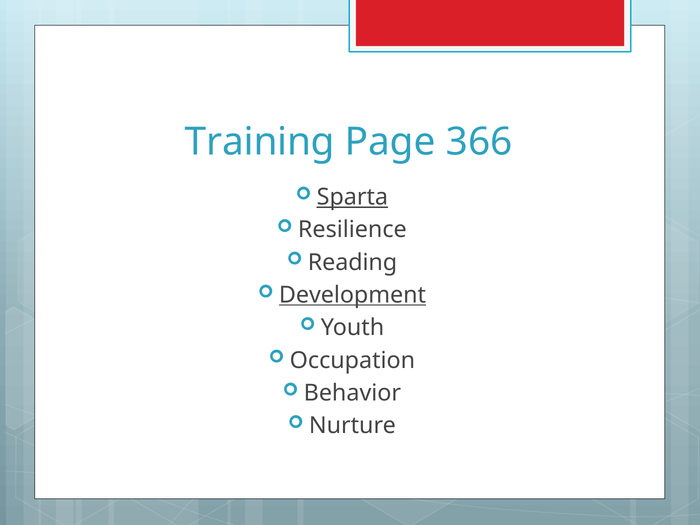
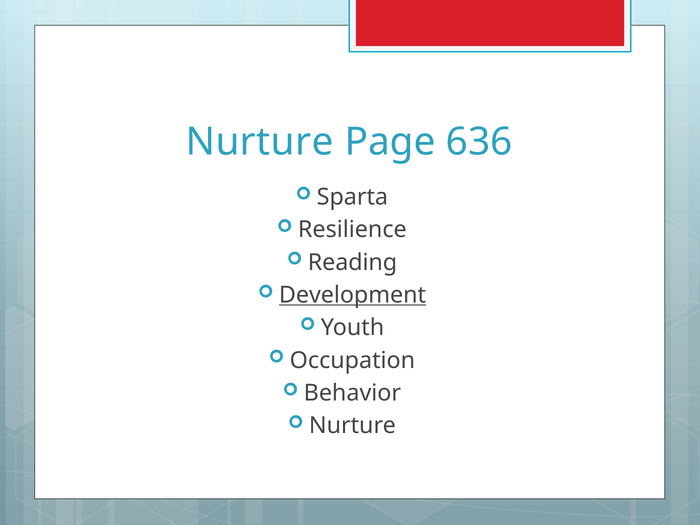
Training: Training -> Nurture (260, 142)
366: 366 -> 636 (479, 142)
Sparta underline: present -> none (352, 197)
